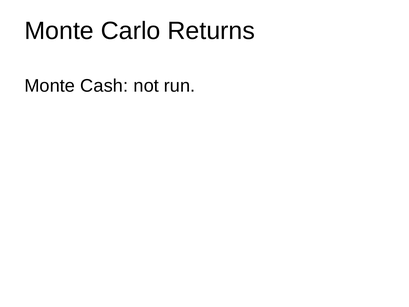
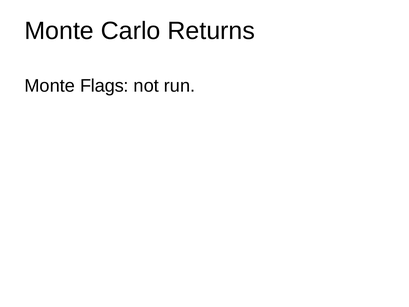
Cash: Cash -> Flags (104, 86)
